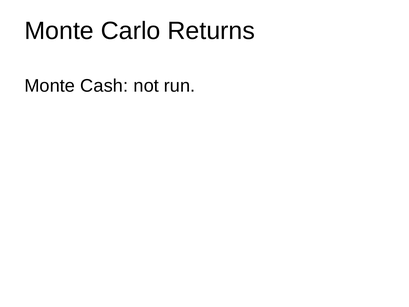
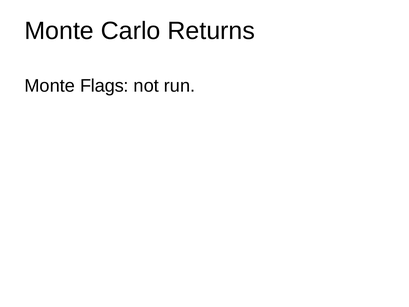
Cash: Cash -> Flags (104, 86)
